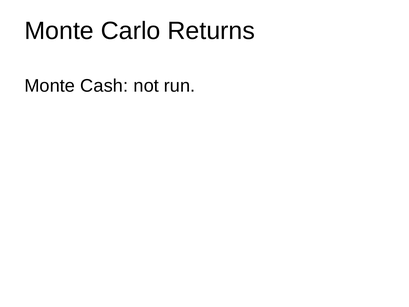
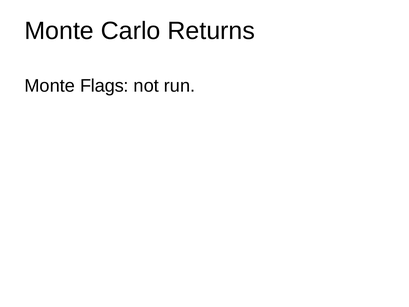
Cash: Cash -> Flags (104, 86)
